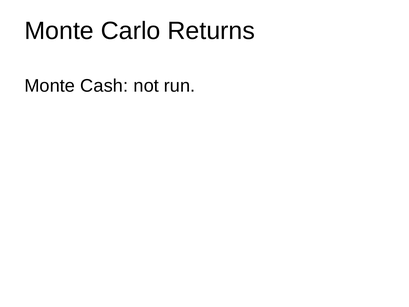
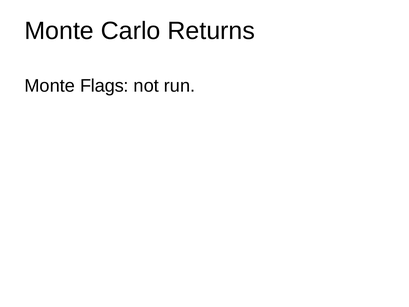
Cash: Cash -> Flags (104, 86)
